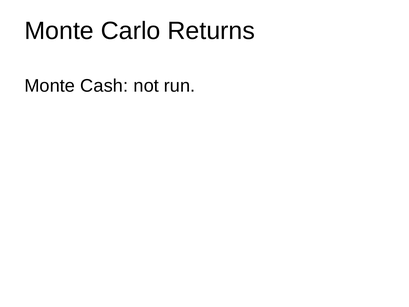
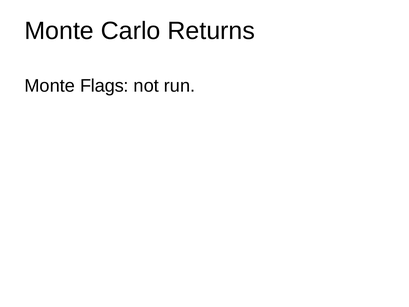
Cash: Cash -> Flags (104, 86)
